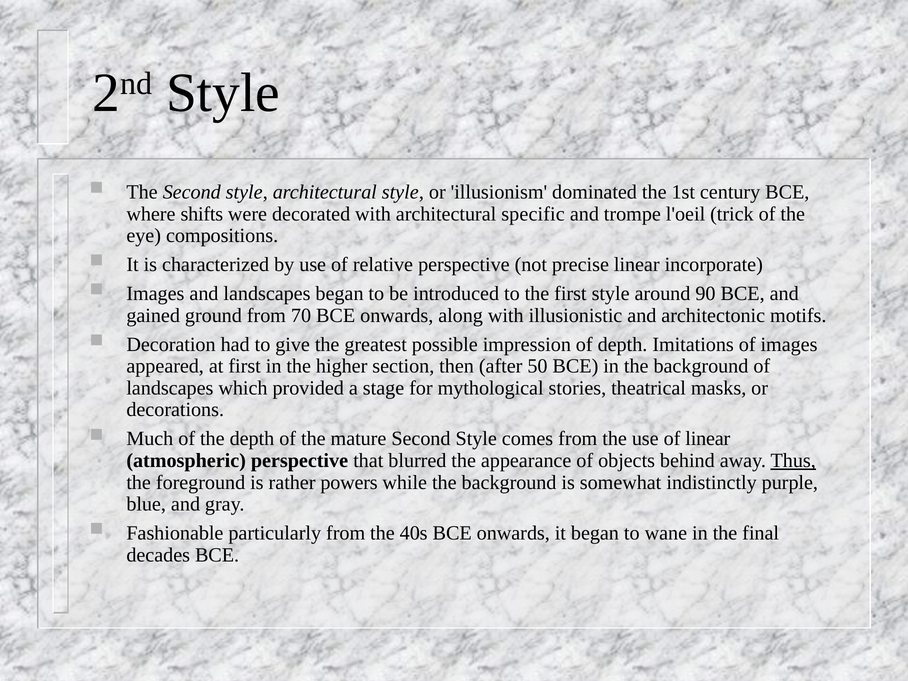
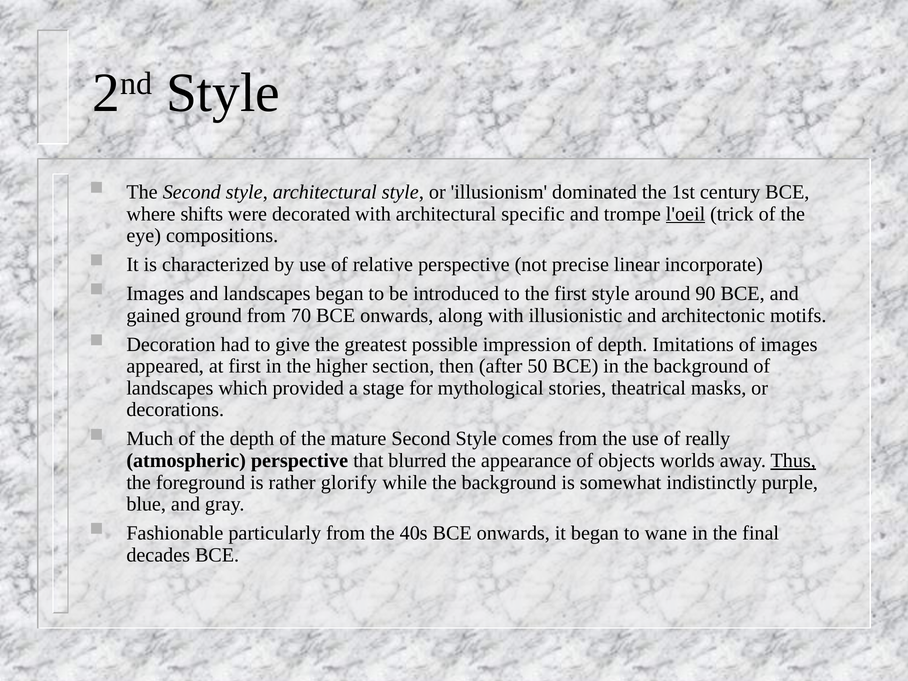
l'oeil underline: none -> present (686, 214)
of linear: linear -> really (708, 439)
behind: behind -> worlds (687, 461)
powers: powers -> glorify (349, 482)
